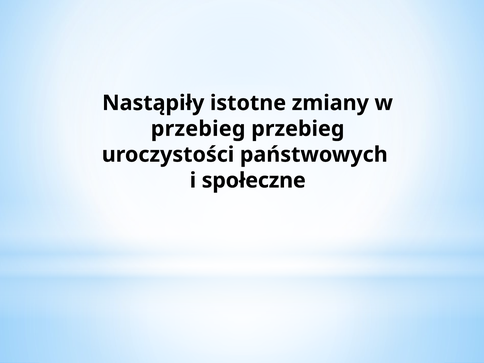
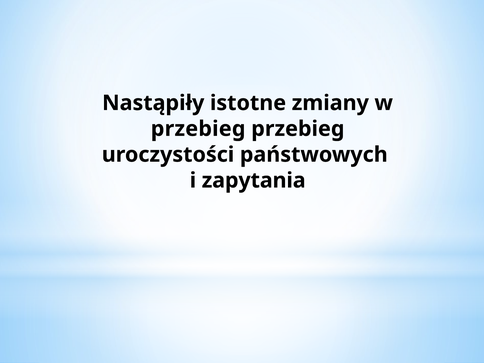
społeczne: społeczne -> zapytania (254, 180)
